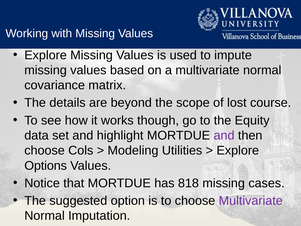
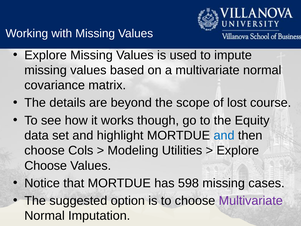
and colour: purple -> blue (224, 135)
Options: Options -> Choose (46, 165)
818: 818 -> 598 (188, 183)
